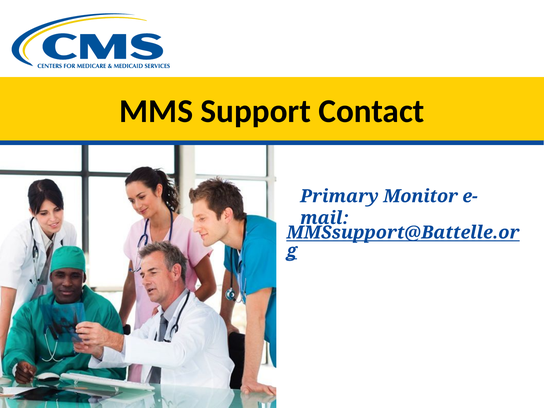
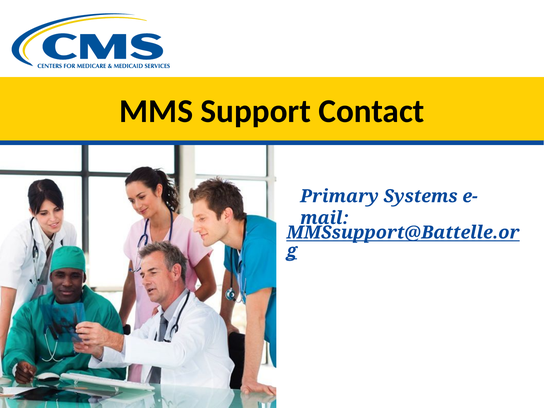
Monitor: Monitor -> Systems (421, 196)
